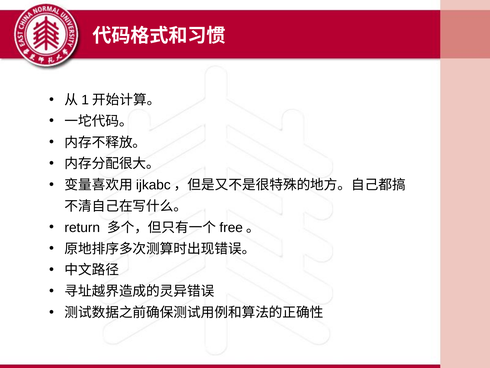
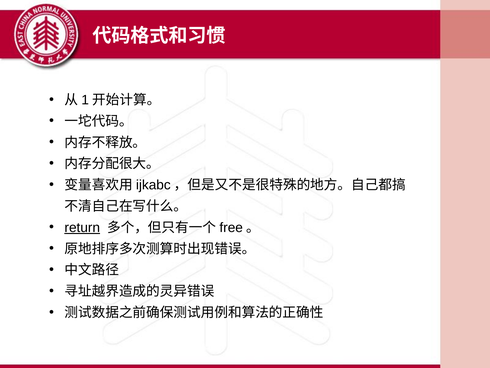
return underline: none -> present (82, 227)
